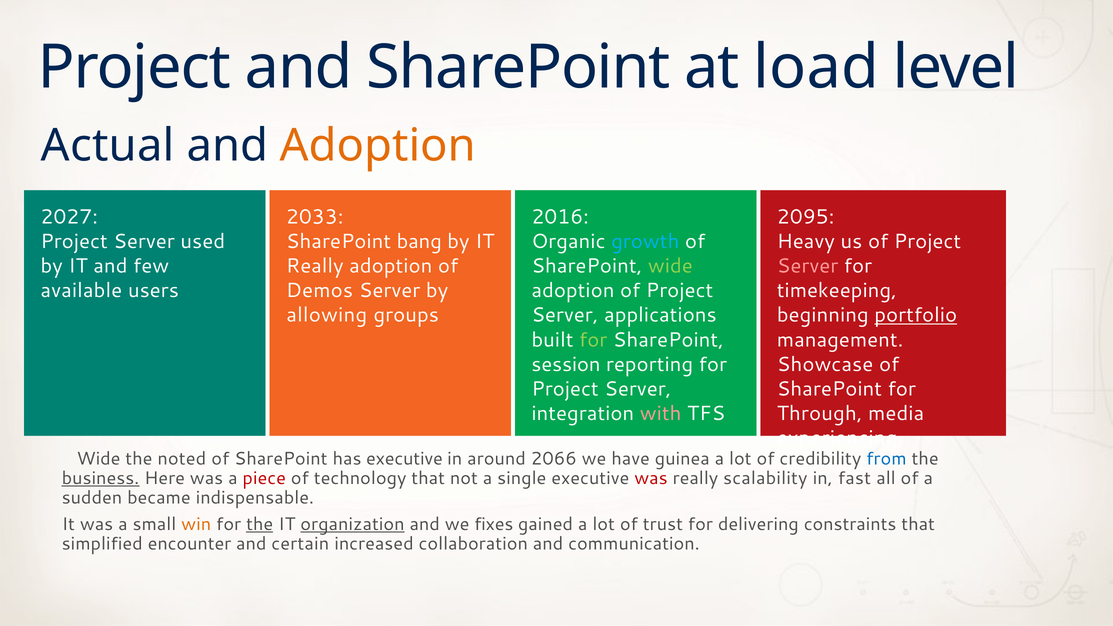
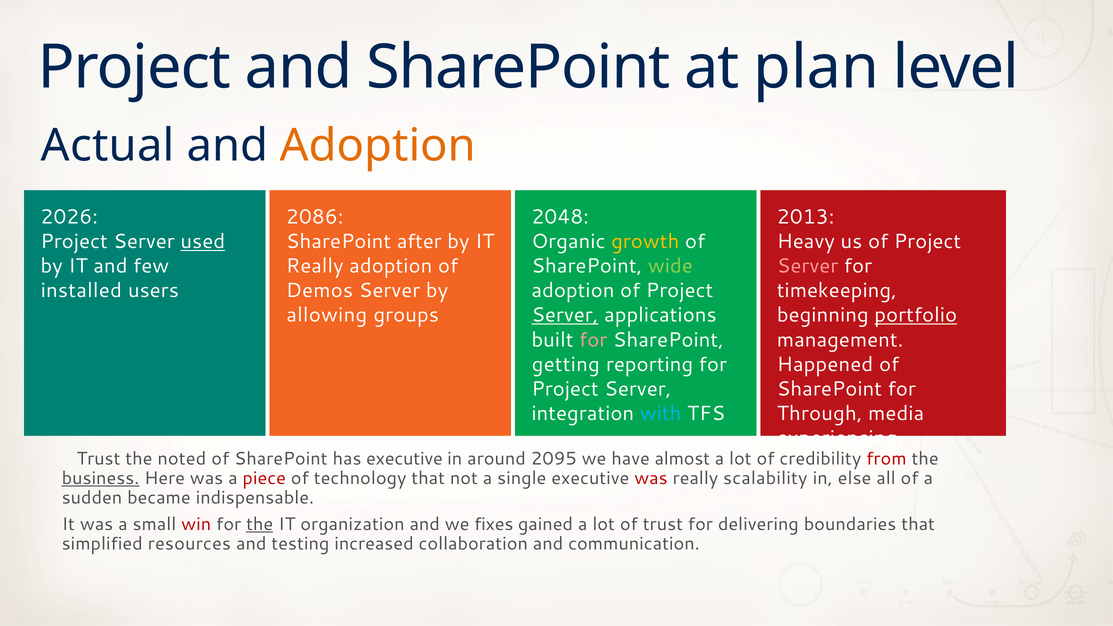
load: load -> plan (816, 67)
2027: 2027 -> 2026 (69, 217)
2033: 2033 -> 2086 (315, 217)
2016: 2016 -> 2048 (560, 217)
2095: 2095 -> 2013 (806, 217)
used underline: none -> present (203, 242)
bang: bang -> after (419, 242)
growth colour: light blue -> yellow (645, 242)
available: available -> installed (81, 291)
Server underline: none -> present (565, 315)
for colour: light green -> pink (593, 340)
session: session -> getting (566, 364)
Showcase: Showcase -> Happened (825, 364)
with colour: pink -> light blue (661, 413)
Wide: Wide -> Trust (98, 459)
2066: 2066 -> 2095 (554, 459)
guinea: guinea -> almost (682, 459)
from colour: blue -> red (886, 459)
fast: fast -> else (855, 478)
win colour: orange -> red (196, 524)
organization underline: present -> none (352, 524)
constraints: constraints -> boundaries (850, 524)
encounter: encounter -> resources (189, 544)
certain: certain -> testing (300, 544)
